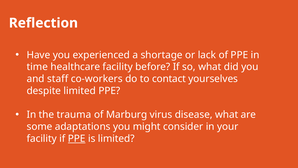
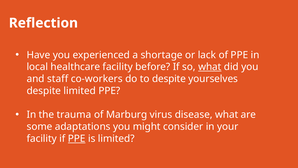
time: time -> local (37, 67)
what underline: none -> present (210, 67)
to contact: contact -> despite (169, 79)
